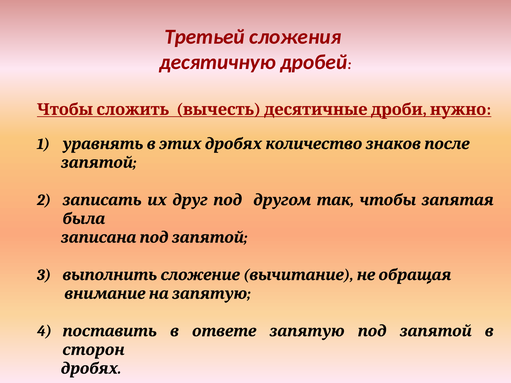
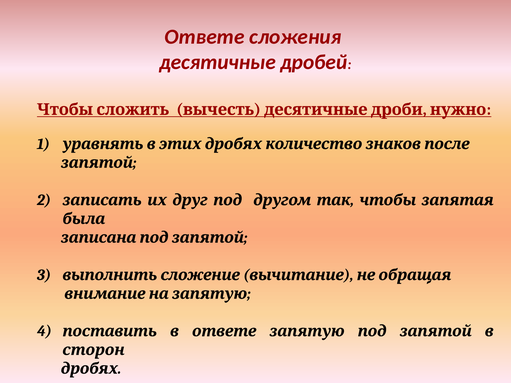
Третьей: Третьей -> Ответе (205, 37)
десятичную: десятичную -> десятичные (218, 62)
